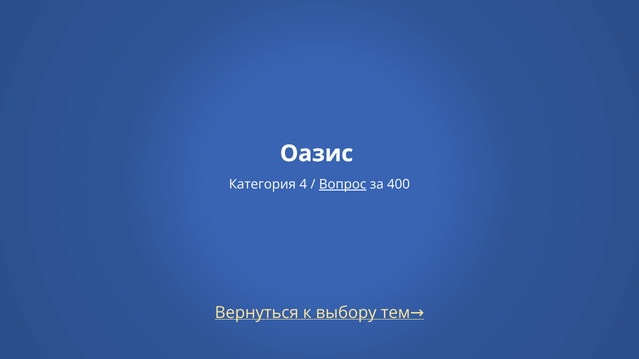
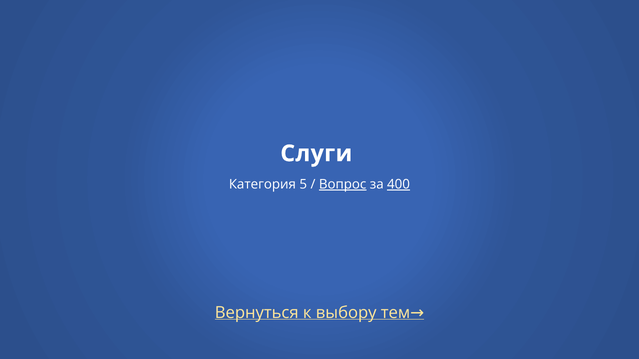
Оазис: Оазис -> Слуги (316, 154)
4: 4 -> 5 (303, 184)
400 underline: none -> present (399, 184)
